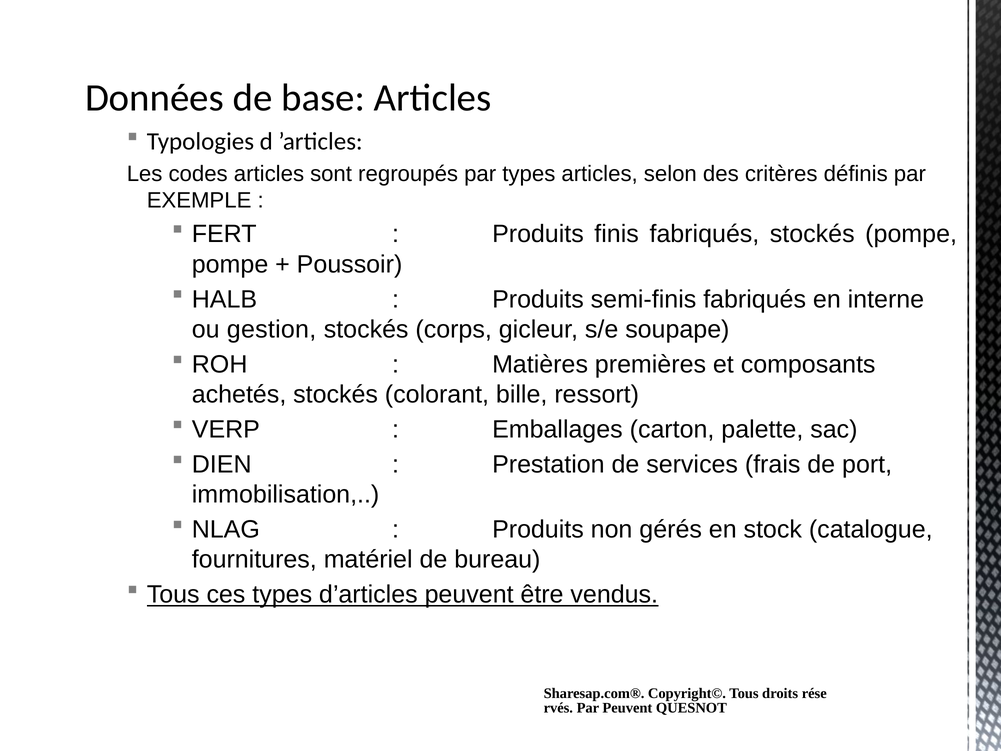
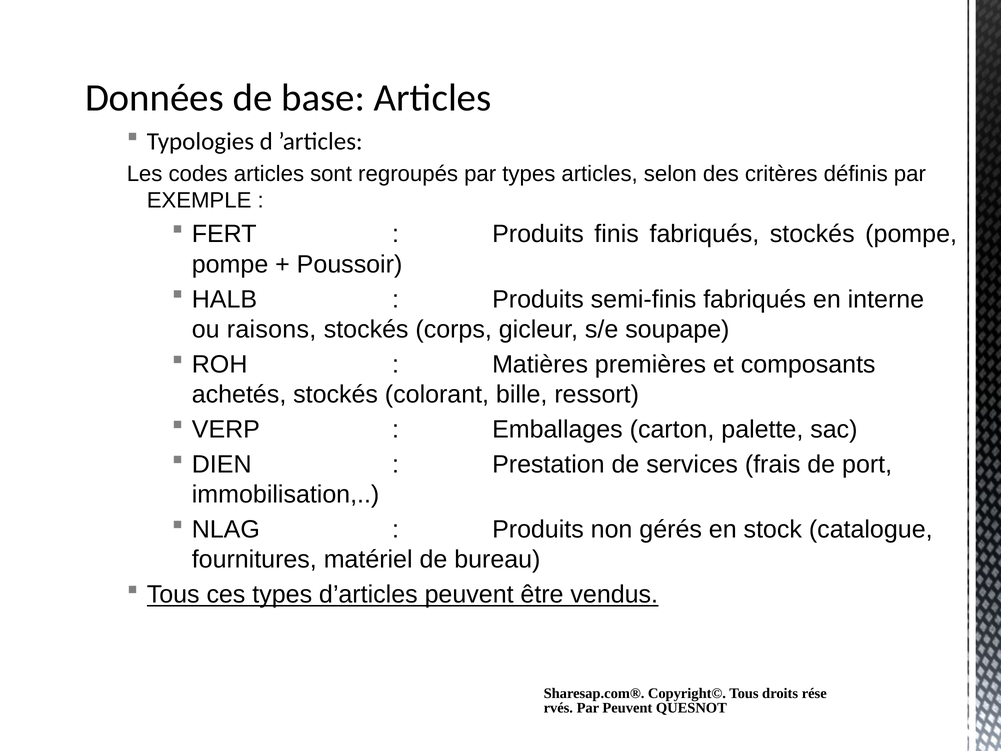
gestion: gestion -> raisons (272, 329)
